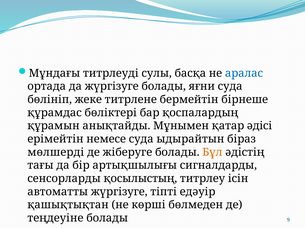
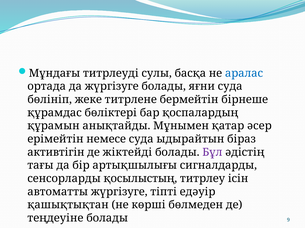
әдісі: әдісі -> әсер (259, 126)
мөлшерді: мөлшерді -> активтігін (56, 153)
жіберуге: жіберуге -> жіктейді (127, 153)
Бұл colour: orange -> purple (212, 153)
